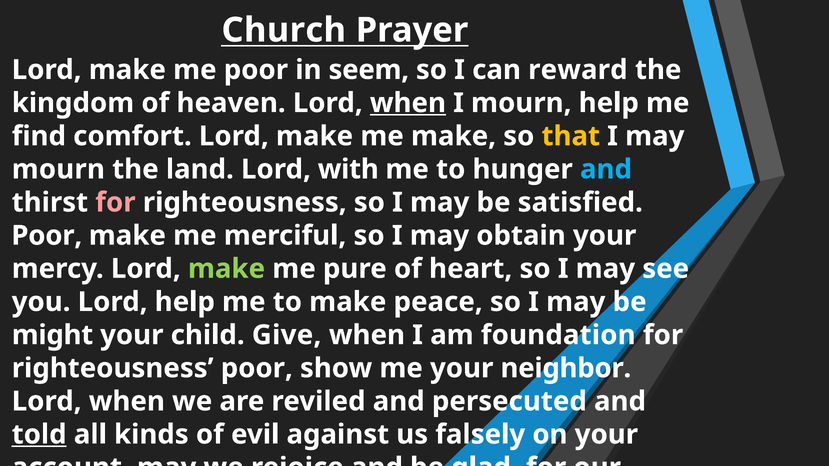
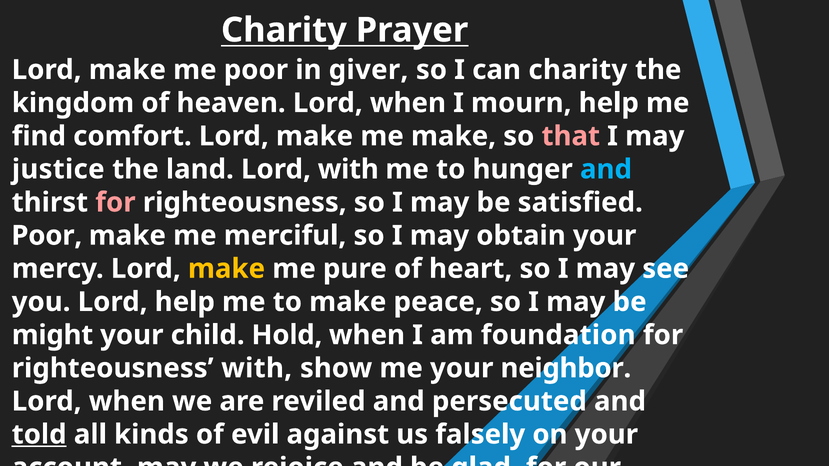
Church: Church -> Charity (284, 30)
seem: seem -> giver (369, 70)
can reward: reward -> charity (578, 70)
when underline: present -> none (408, 103)
that colour: yellow -> pink (571, 136)
mourn: mourn -> justice (58, 169)
make colour: light green -> yellow (227, 269)
Give: Give -> Hold (287, 335)
righteousness poor: poor -> with (257, 368)
